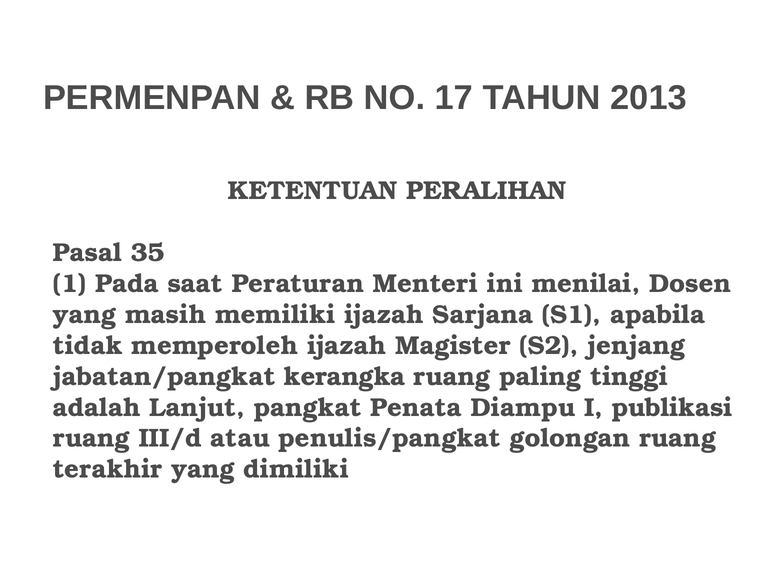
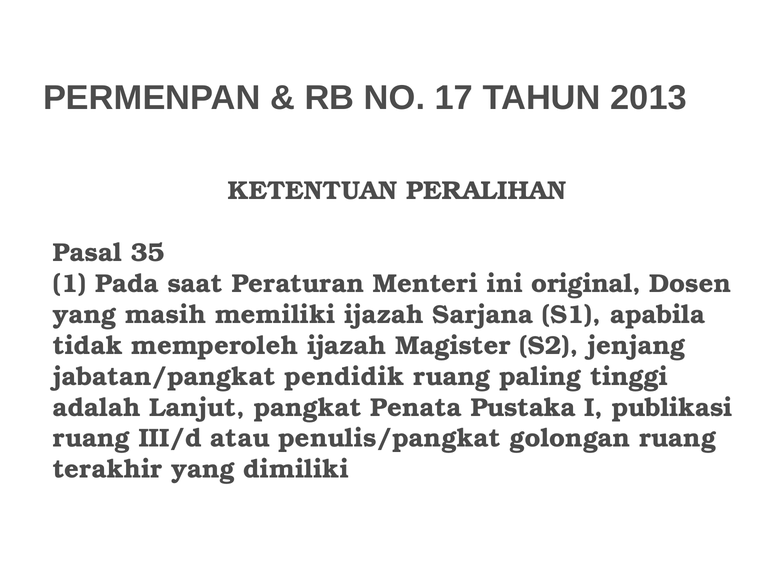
menilai: menilai -> original (586, 284)
kerangka: kerangka -> pendidik (344, 377)
Diampu: Diampu -> Pustaka (523, 408)
